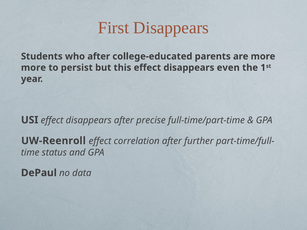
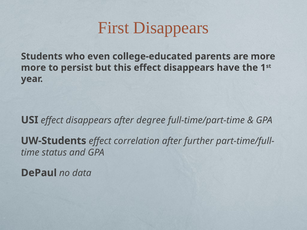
who after: after -> even (99, 56)
even: even -> have (228, 68)
precise: precise -> degree (151, 120)
UW-Reenroll: UW-Reenroll -> UW-Students (54, 141)
